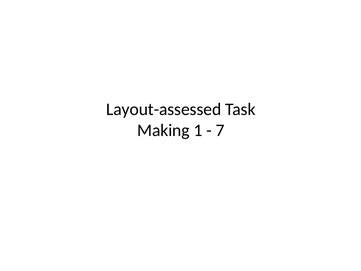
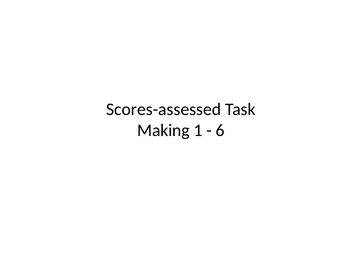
Layout-assessed: Layout-assessed -> Scores-assessed (164, 109)
7: 7 -> 6 (220, 130)
